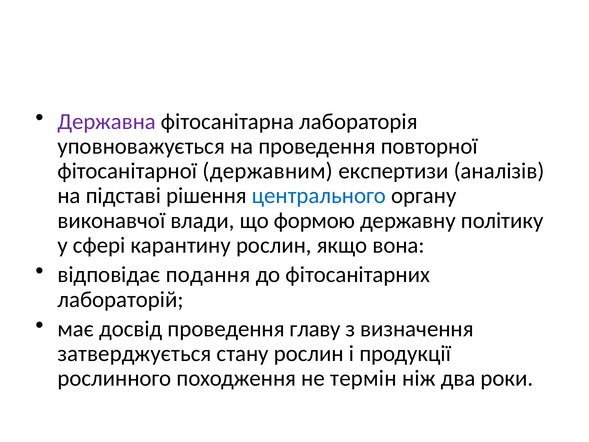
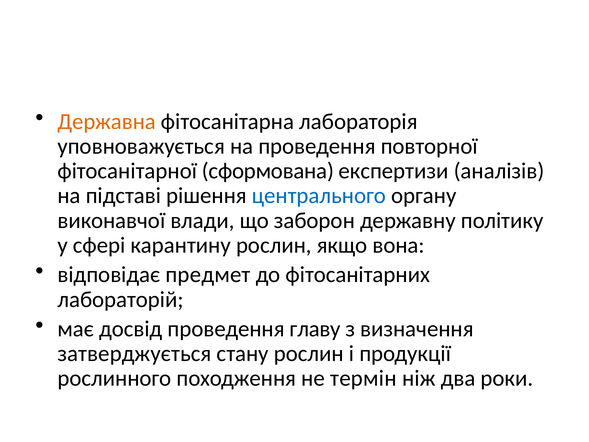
Державна colour: purple -> orange (107, 121)
державним: державним -> сформована (268, 171)
формою: формою -> заборон (314, 220)
подання: подання -> предмет (208, 275)
